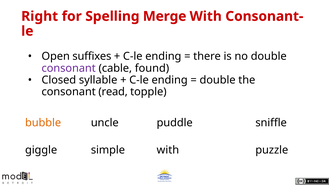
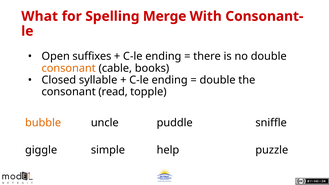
Right: Right -> What (40, 16)
consonant colour: purple -> orange (69, 68)
found: found -> books (152, 68)
simple with: with -> help (168, 150)
